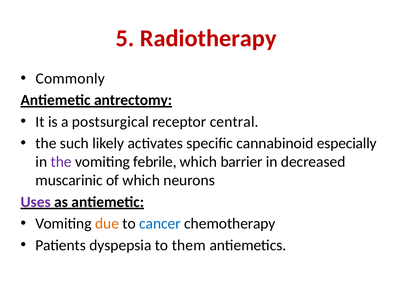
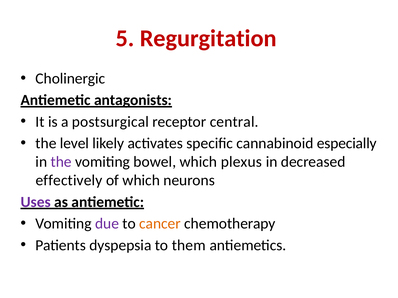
Radiotherapy: Radiotherapy -> Regurgitation (208, 39)
Commonly: Commonly -> Cholinergic (70, 79)
antrectomy: antrectomy -> antagonists (133, 100)
such: such -> level (74, 144)
febrile: febrile -> bowel (155, 162)
barrier: barrier -> plexus (241, 162)
muscarinic: muscarinic -> effectively (69, 181)
due colour: orange -> purple (107, 224)
cancer colour: blue -> orange (160, 224)
